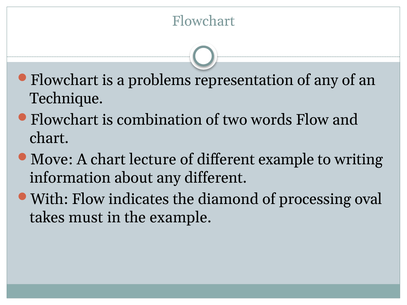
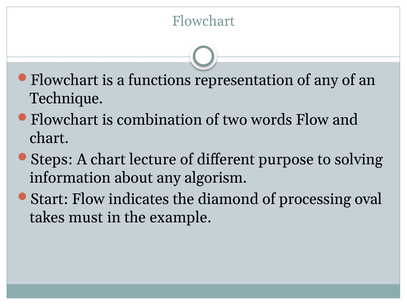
problems: problems -> functions (160, 80)
Move: Move -> Steps (52, 160)
different example: example -> purpose (286, 160)
writing: writing -> solving (359, 160)
any different: different -> algorism (216, 178)
With: With -> Start (49, 199)
